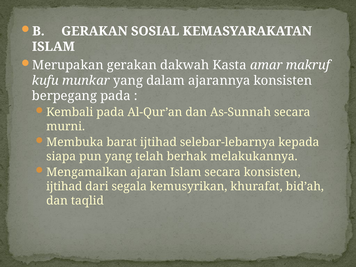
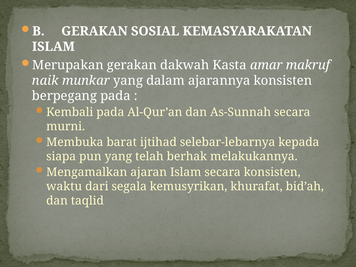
kufu: kufu -> naik (45, 81)
ijtihad: ijtihad -> waktu (64, 186)
